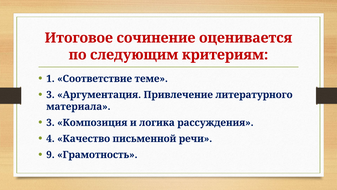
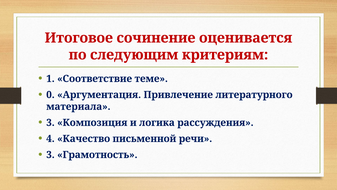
3: 3 -> 0 (50, 95)
9: 9 -> 3 (50, 154)
